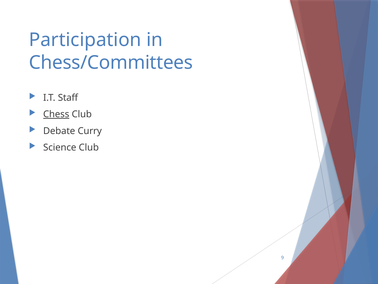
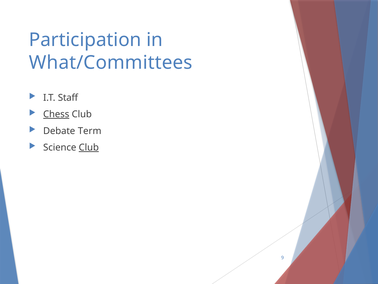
Chess/Committees: Chess/Committees -> What/Committees (111, 62)
Curry: Curry -> Term (90, 131)
Club underline: none -> present (89, 147)
